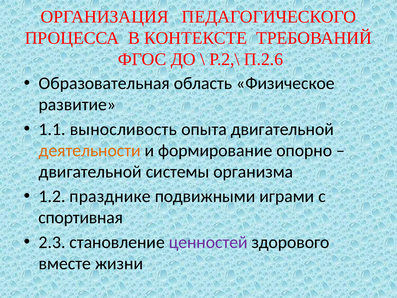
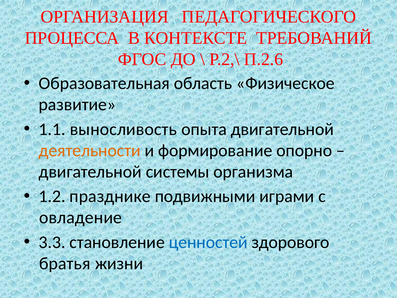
спортивная: спортивная -> овладение (81, 217)
2.3: 2.3 -> 3.3 (52, 242)
ценностей colour: purple -> blue (208, 242)
вместе: вместе -> братья (65, 263)
